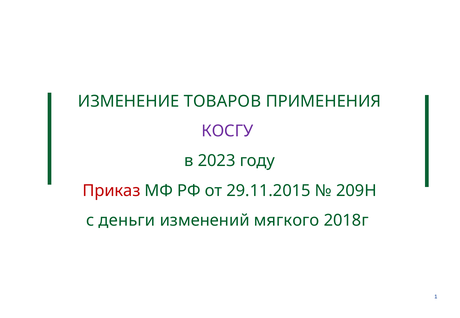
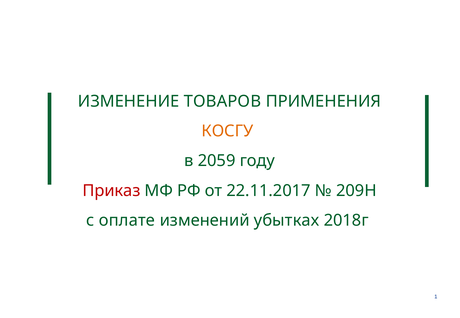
КОСГУ colour: purple -> orange (227, 131)
2023: 2023 -> 2059 (217, 161)
29.11.2015: 29.11.2015 -> 22.11.2017 (269, 191)
деньги: деньги -> оплате (127, 221)
мягкого: мягкого -> убытках (287, 221)
